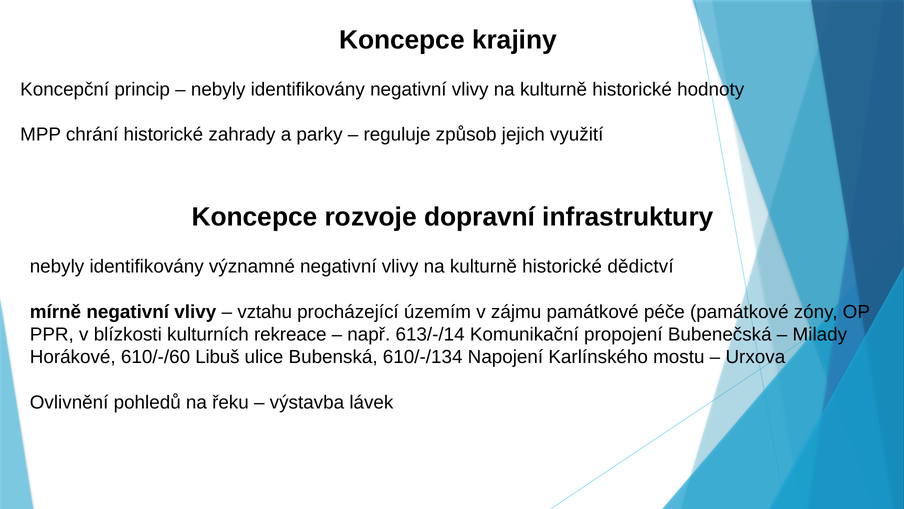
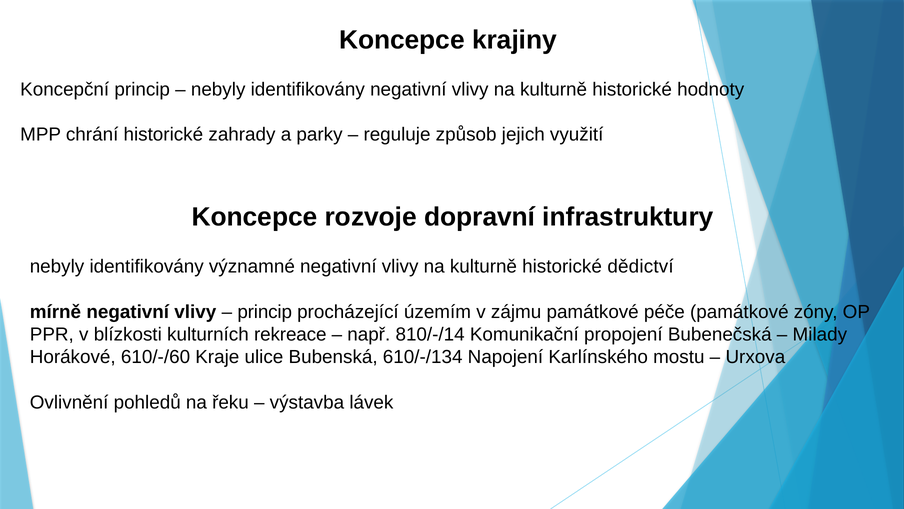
vztahu: vztahu -> princip (265, 311)
613/-/14: 613/-/14 -> 810/-/14 (430, 334)
Libuš: Libuš -> Kraje (217, 357)
